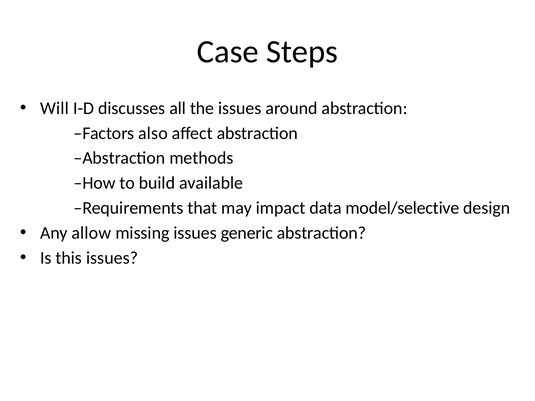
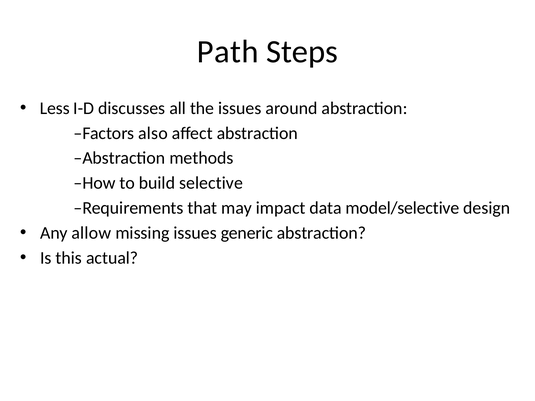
Case: Case -> Path (228, 52)
Will: Will -> Less (55, 108)
available: available -> selective (211, 183)
this issues: issues -> actual (112, 258)
